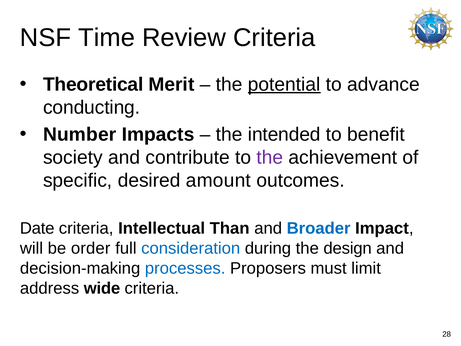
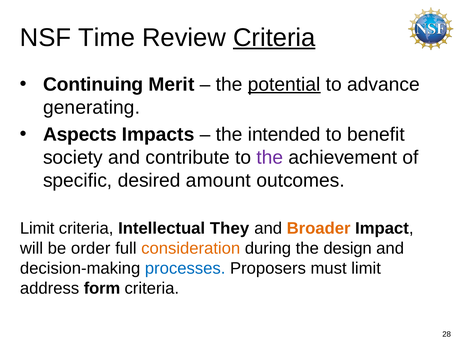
Criteria underline: none -> present (274, 38)
Theoretical: Theoretical -> Continuing (93, 84)
conducting: conducting -> generating (92, 107)
Number: Number -> Aspects (80, 134)
Date: Date -> Limit (37, 228)
Than: Than -> They (230, 228)
Broader colour: blue -> orange (319, 228)
consideration colour: blue -> orange (191, 248)
wide: wide -> form (102, 288)
